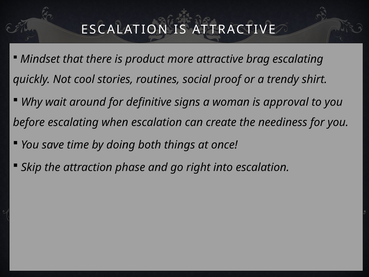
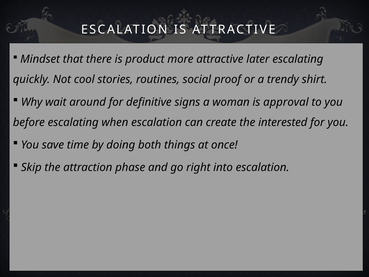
brag: brag -> later (258, 59)
neediness: neediness -> interested (283, 122)
